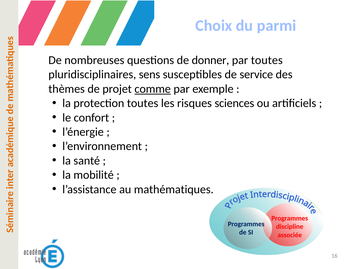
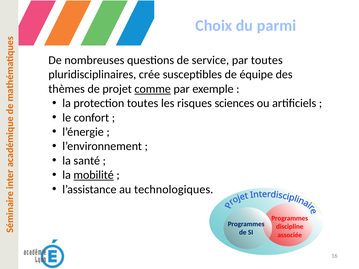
donner: donner -> service (210, 60)
sens: sens -> crée (149, 75)
service: service -> équipe (256, 75)
mobilité underline: none -> present (94, 175)
mathématiques: mathématiques -> technologiques (174, 189)
